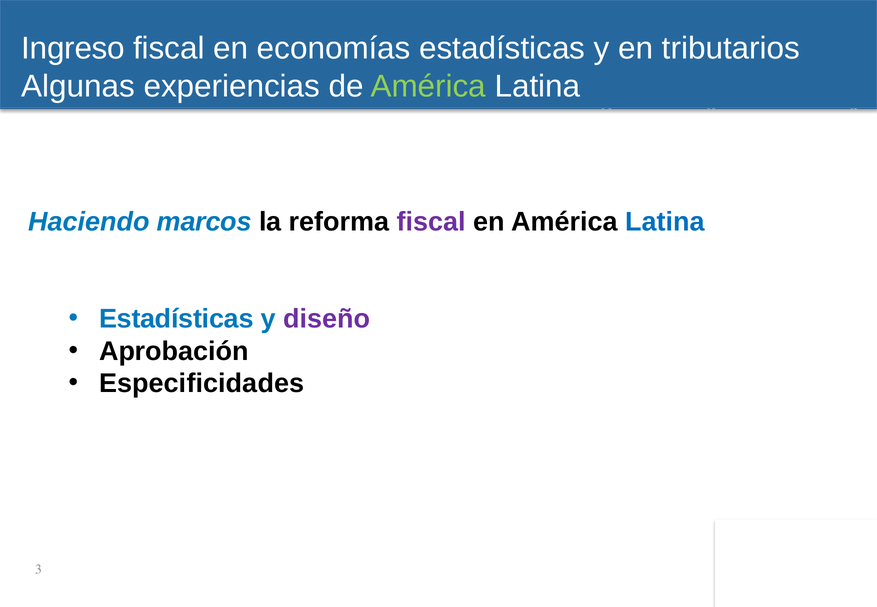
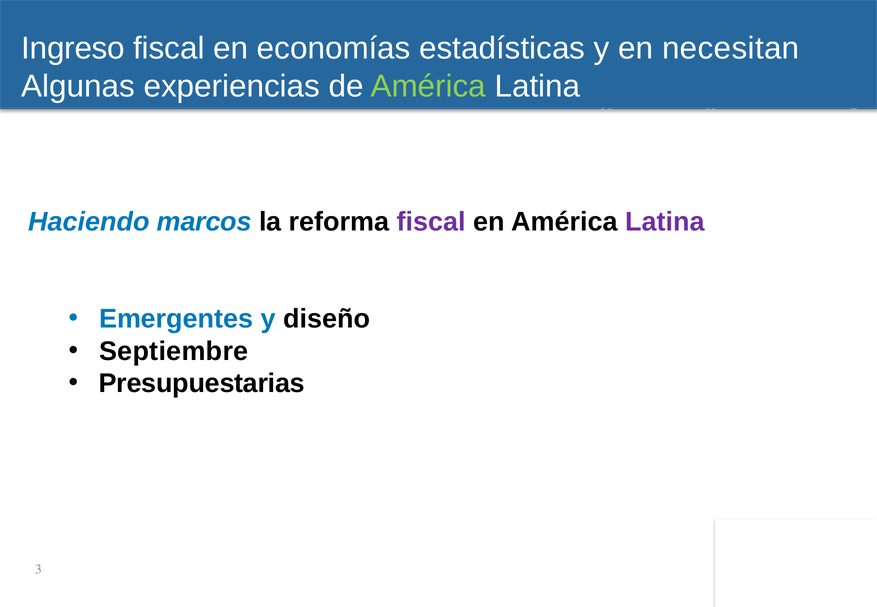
tributarios: tributarios -> necesitan (731, 49)
Latina colour: blue -> purple (665, 222)
Estadísticas: Estadísticas -> Emergentes (176, 319)
diseño colour: purple -> black (327, 319)
Aprobación: Aprobación -> Septiembre (174, 351)
Especificidades: Especificidades -> Presupuestarias (202, 384)
